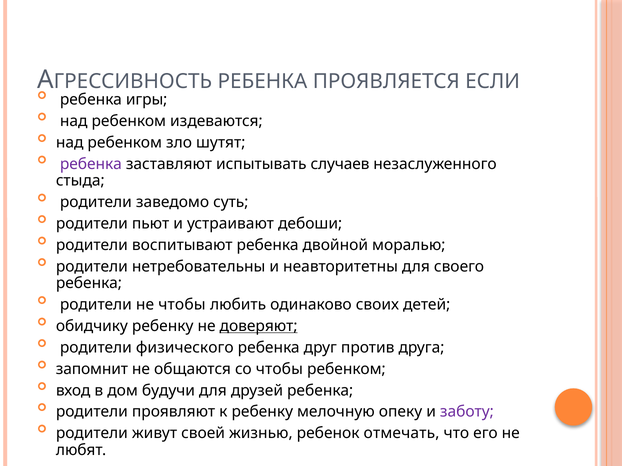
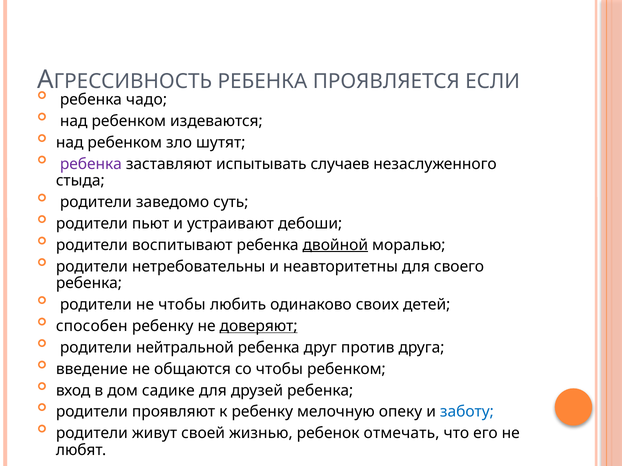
игры: игры -> чадо (147, 100)
двойной underline: none -> present (335, 245)
обидчику: обидчику -> способен (92, 326)
физического: физического -> нейтральной (185, 348)
запомнит: запомнит -> введение (92, 369)
будучи: будучи -> садике (168, 391)
заботу colour: purple -> blue (467, 412)
